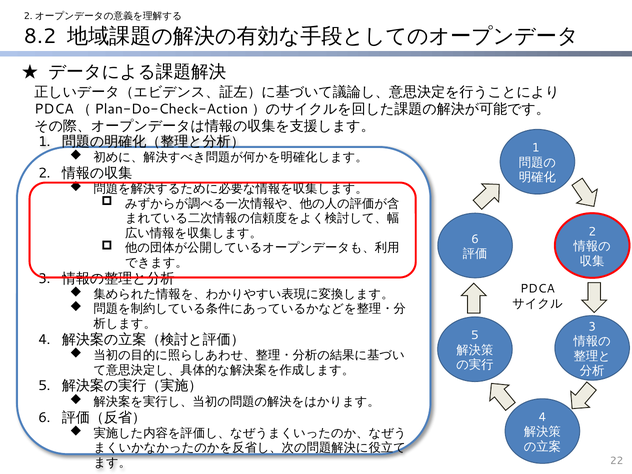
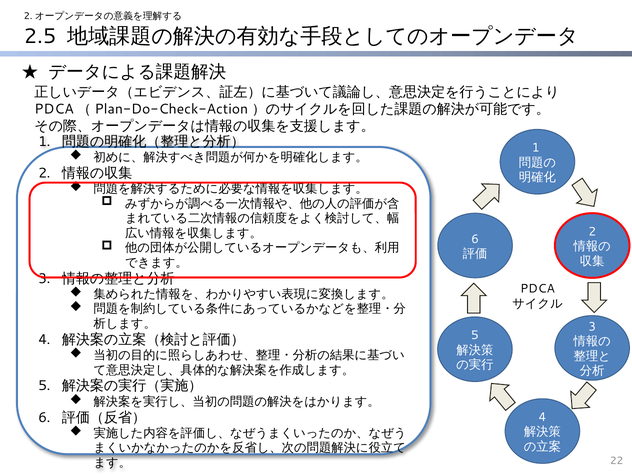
8.2: 8.2 -> 2.5 (40, 36)
